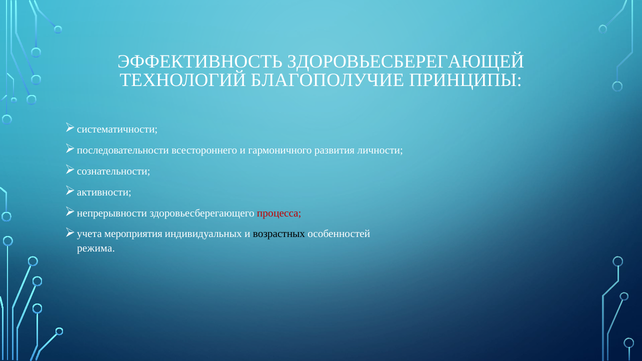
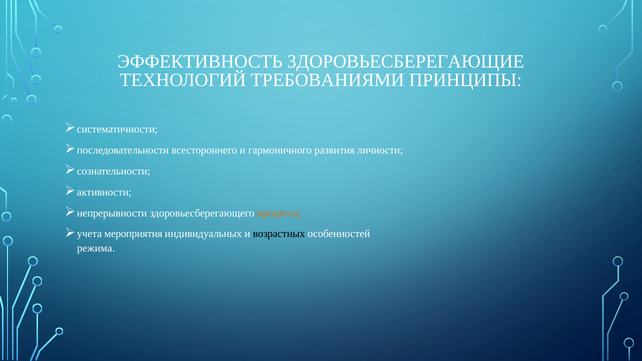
ЗДОРОВЬЕСБЕРЕГАЮЩЕЙ: ЗДОРОВЬЕСБЕРЕГАЮЩЕЙ -> ЗДОРОВЬЕСБЕРЕГАЮЩИЕ (406, 62)
БЛАГОПОЛУЧИЕ: БЛАГОПОЛУЧИЕ -> ТРЕБОВАНИЯМИ (328, 80)
процесса colour: red -> orange (279, 213)
